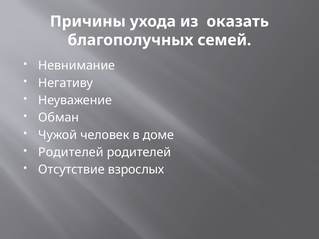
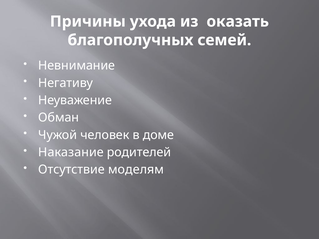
Родителей: Родителей -> Наказание (71, 152)
взрослых: взрослых -> моделям (136, 170)
